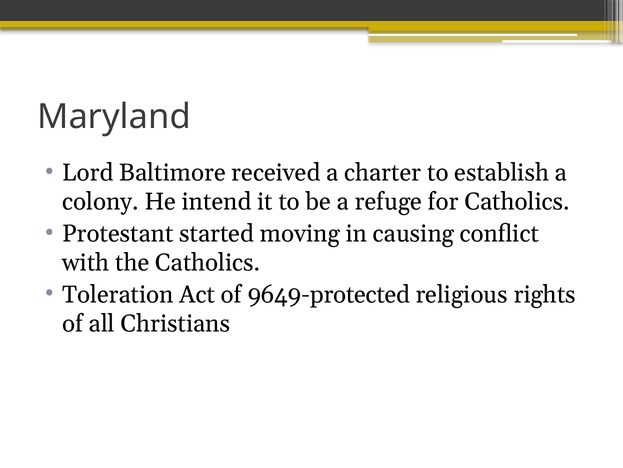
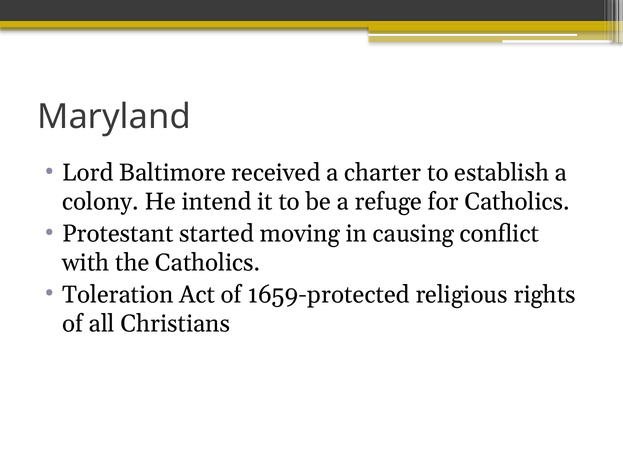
9649-protected: 9649-protected -> 1659-protected (329, 294)
